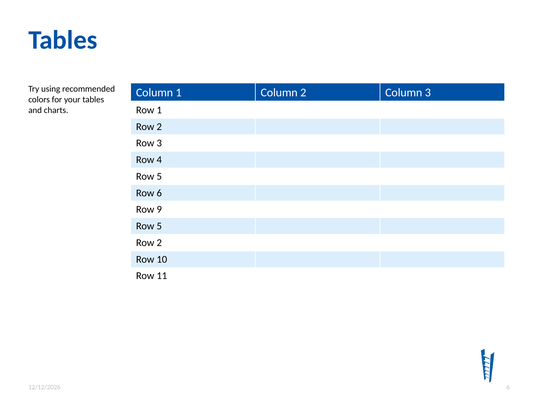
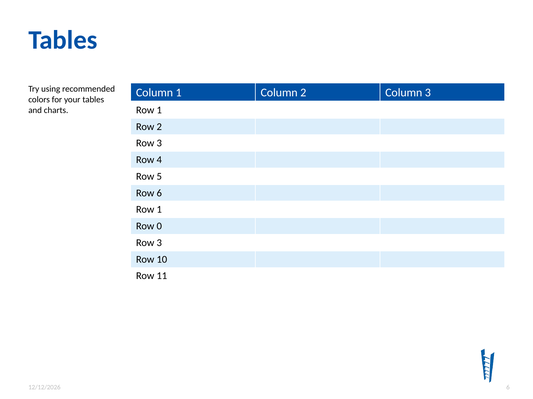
9: 9 -> 1 (159, 210)
5: 5 -> 0 (159, 227)
2: 2 -> 3 (159, 243)
